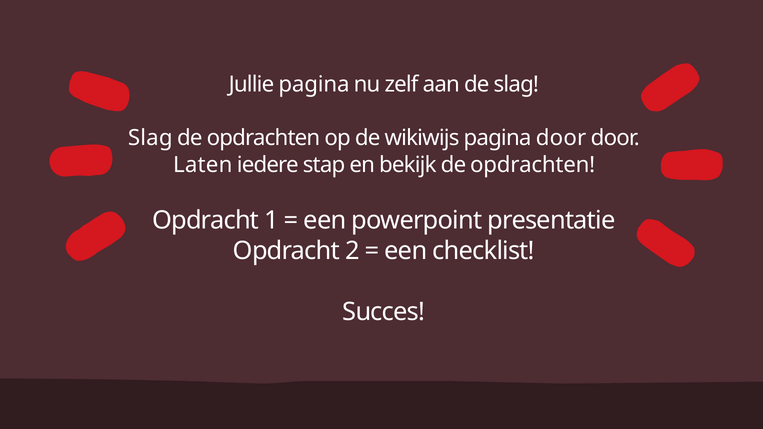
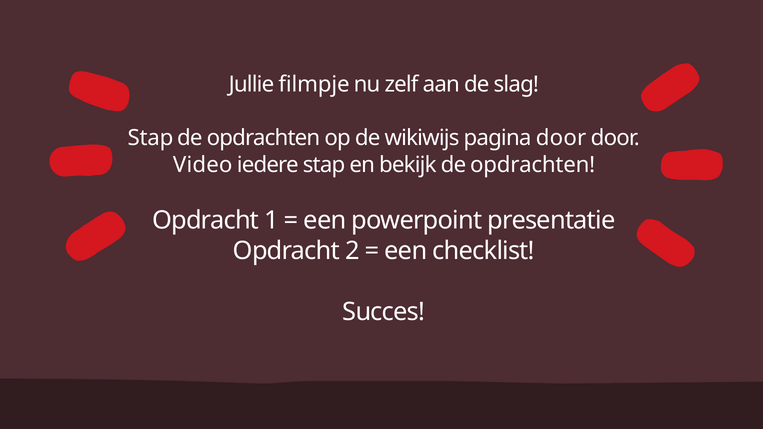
Jullie pagina: pagina -> filmpje (314, 85)
Slag: Slag -> Stap (150, 138)
Laten: Laten -> Video (203, 165)
